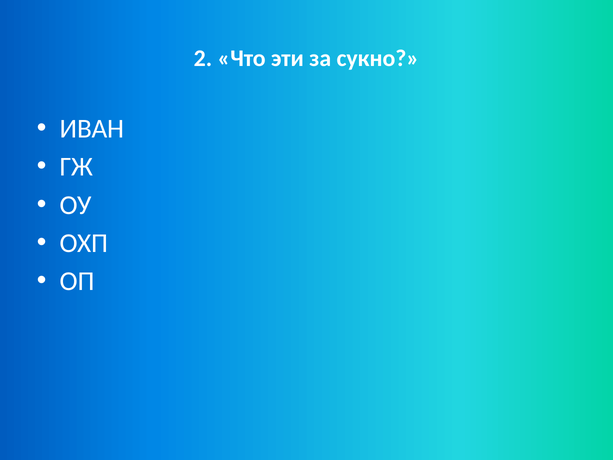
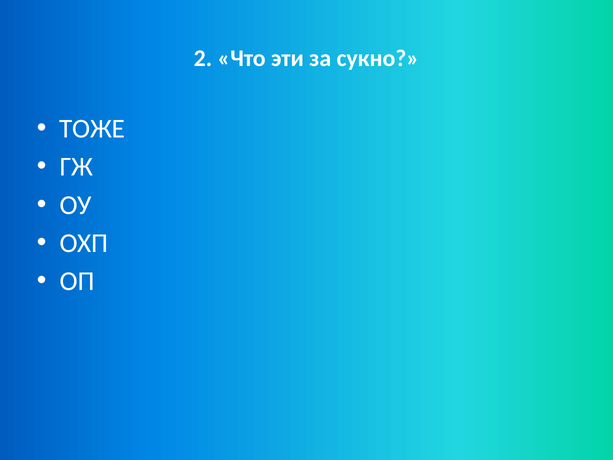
ИВАН: ИВАН -> ТОЖЕ (92, 129)
